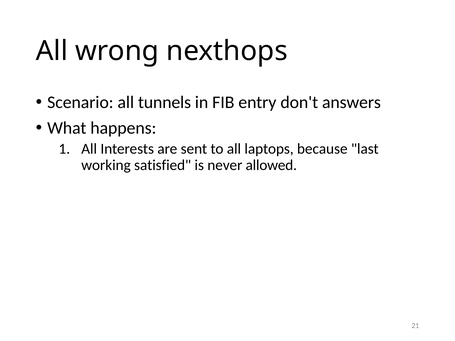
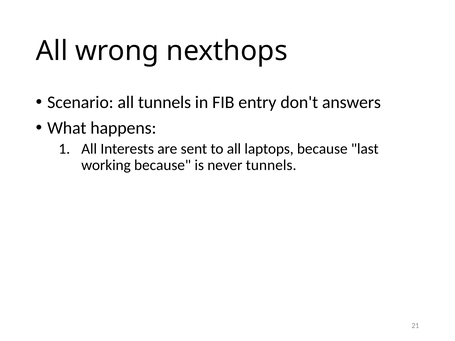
working satisfied: satisfied -> because (163, 165)
never allowed: allowed -> tunnels (271, 165)
